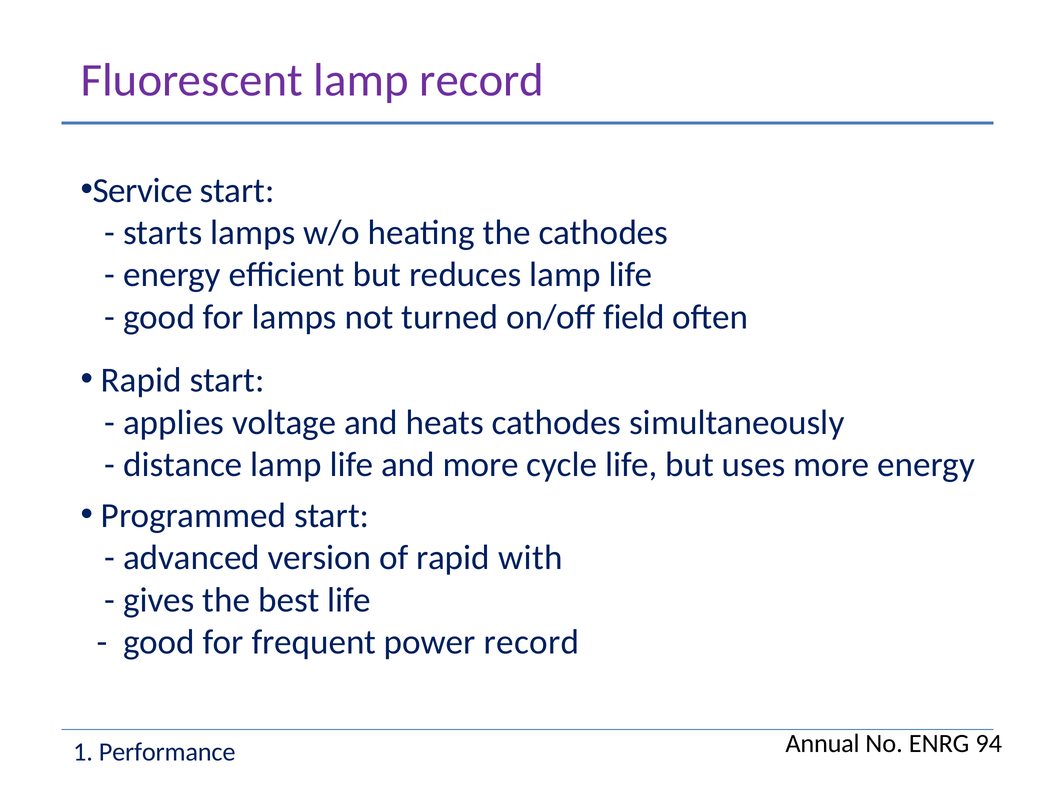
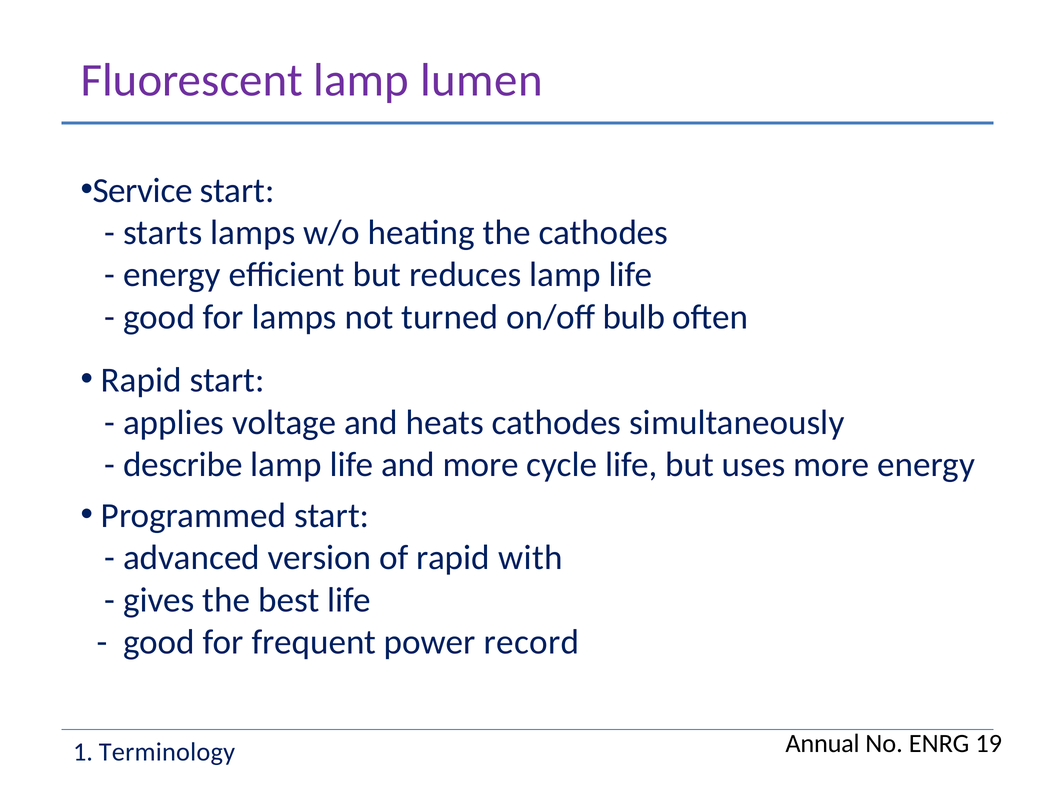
lamp record: record -> lumen (481, 81)
field: field -> bulb (634, 317)
distance: distance -> describe (183, 465)
94: 94 -> 19 (989, 744)
Performance: Performance -> Terminology (167, 753)
